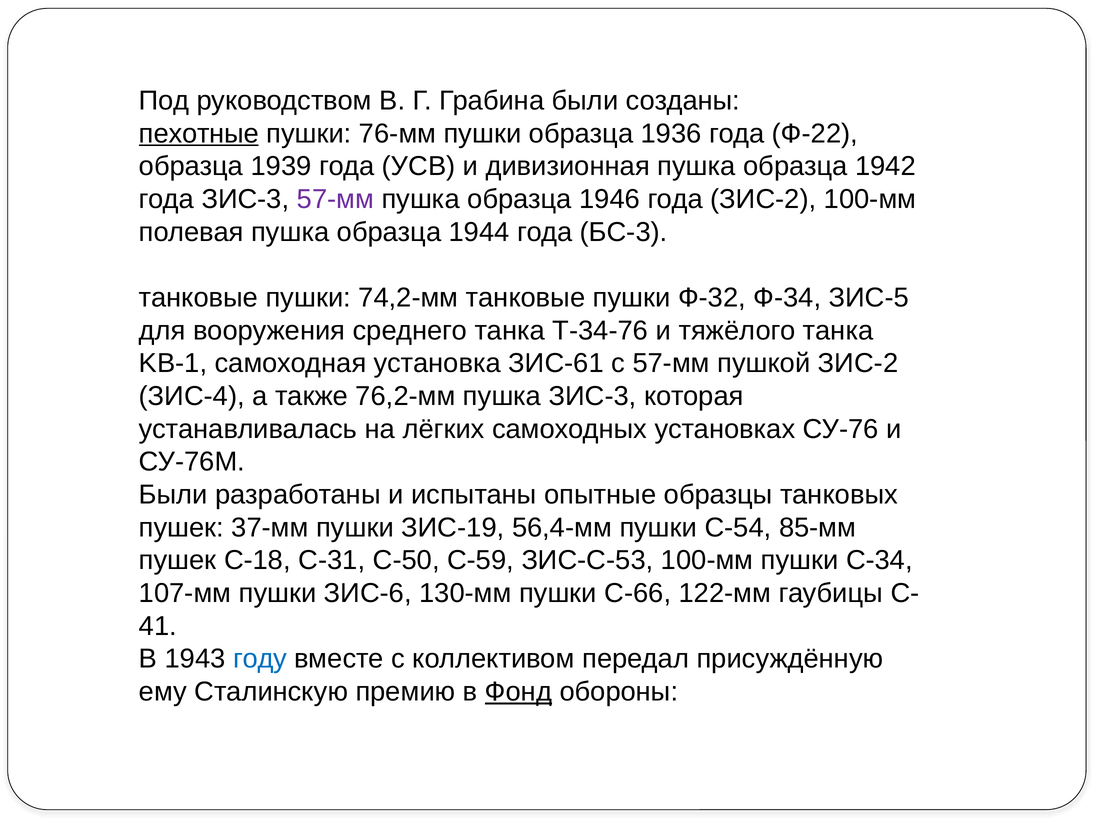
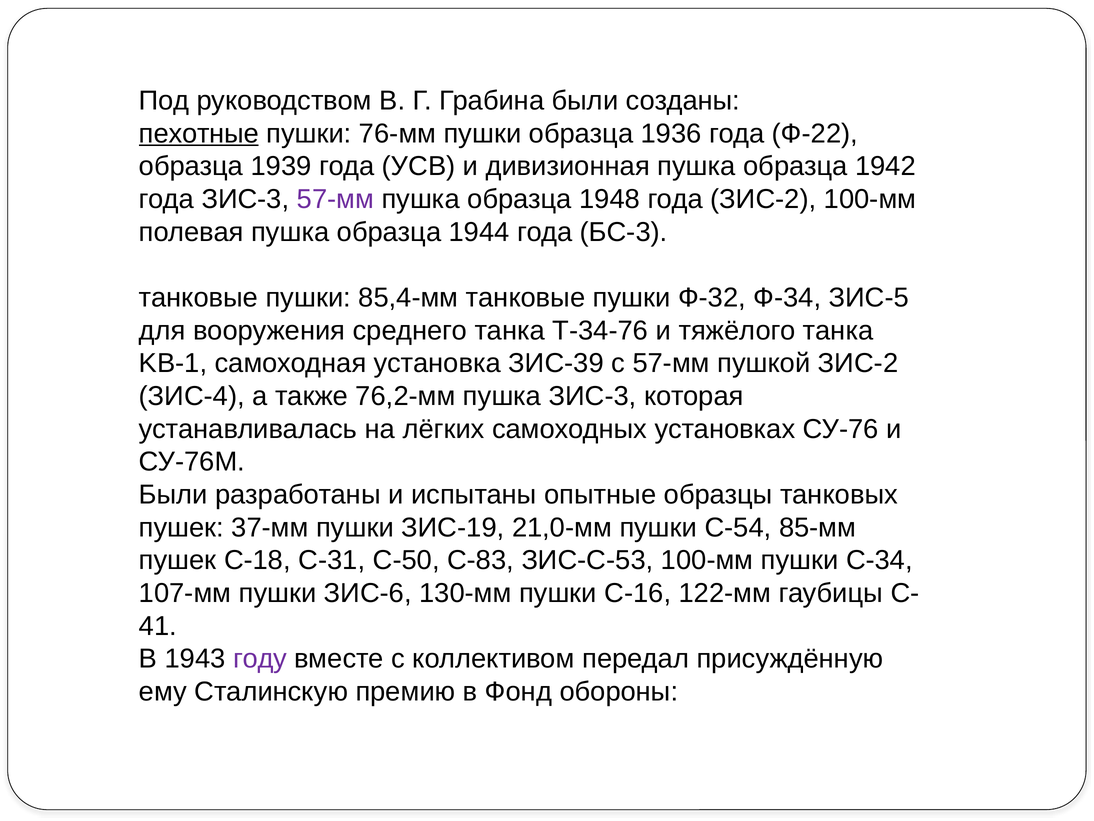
1946: 1946 -> 1948 (610, 199)
74,2-мм: 74,2-мм -> 85,4-мм (408, 298)
ЗИС-61: ЗИС-61 -> ЗИС-39 (556, 363)
56,4-мм: 56,4-мм -> 21,0-мм (562, 527)
С-59: С-59 -> С-83 (481, 560)
С-66: С-66 -> С-16 (638, 593)
году colour: blue -> purple (260, 659)
Фонд underline: present -> none (518, 691)
